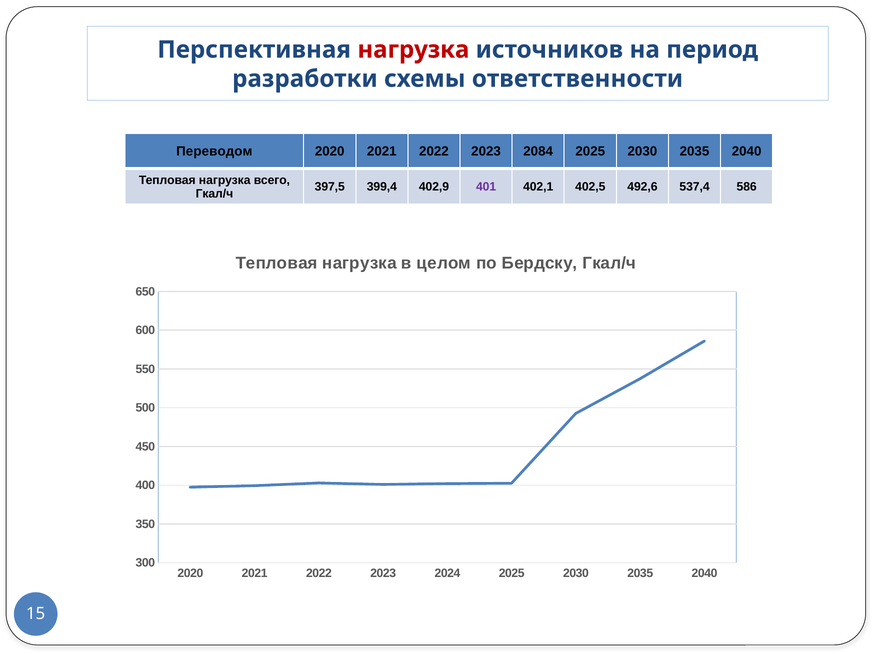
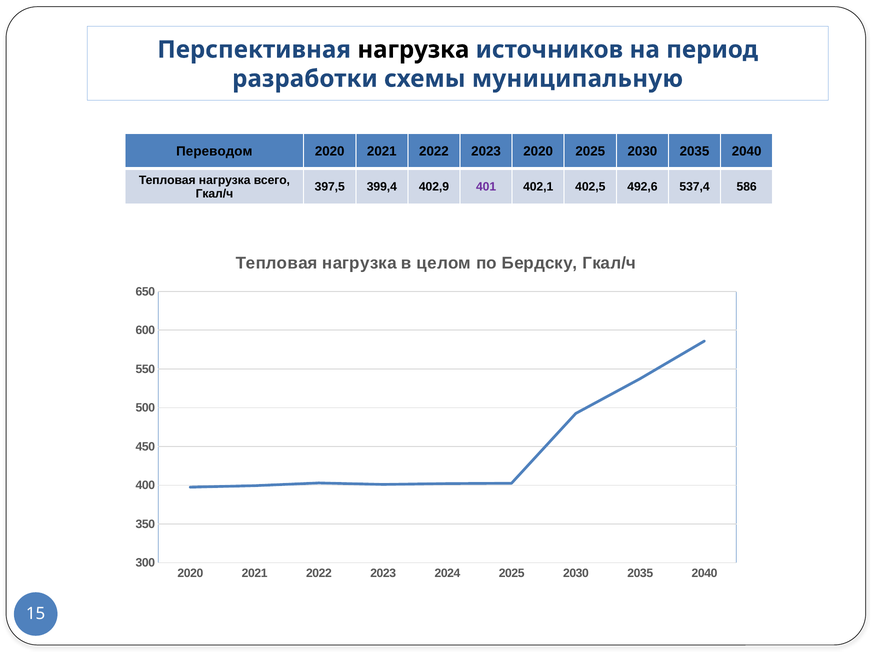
нагрузка colour: red -> black (413, 50)
ответственности: ответственности -> муниципальную (577, 79)
2023 2084: 2084 -> 2020 (538, 152)
